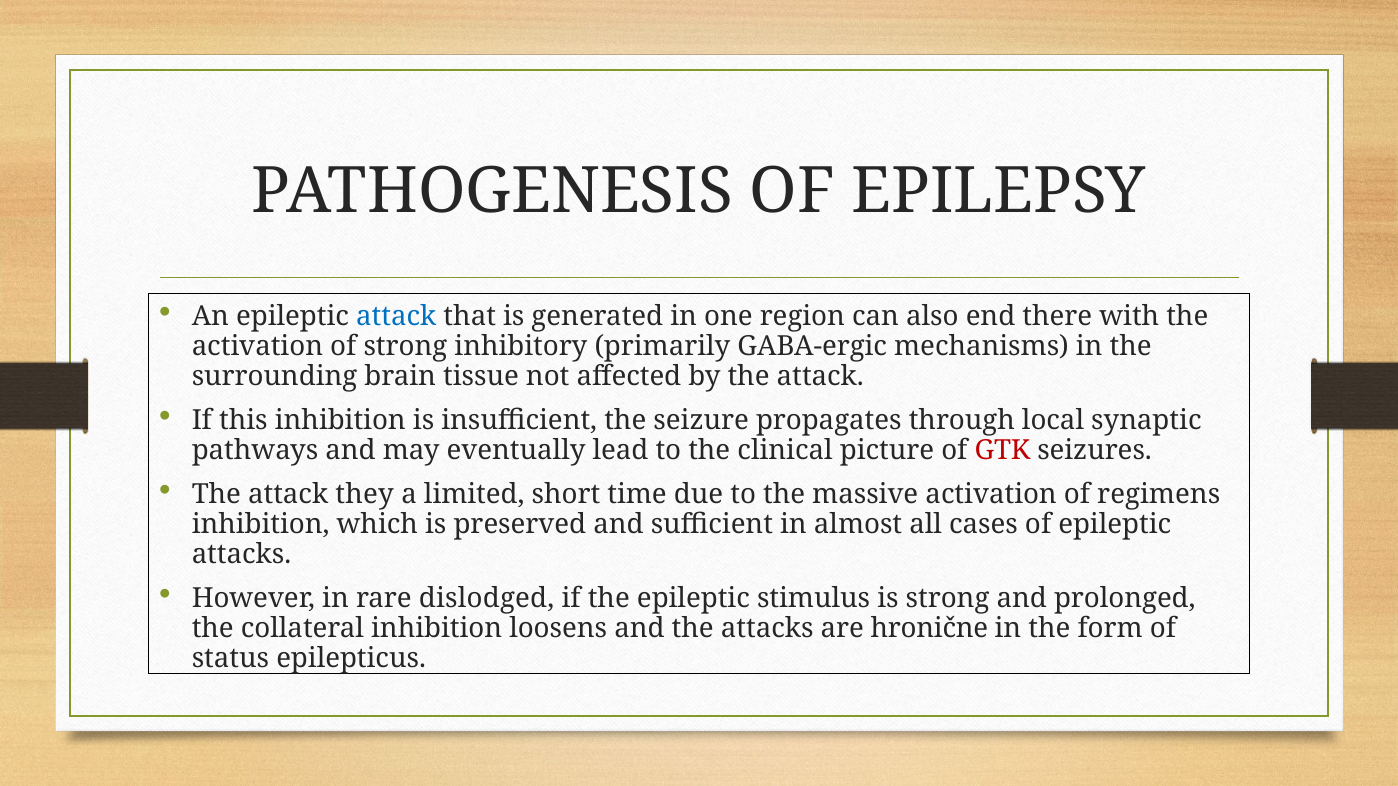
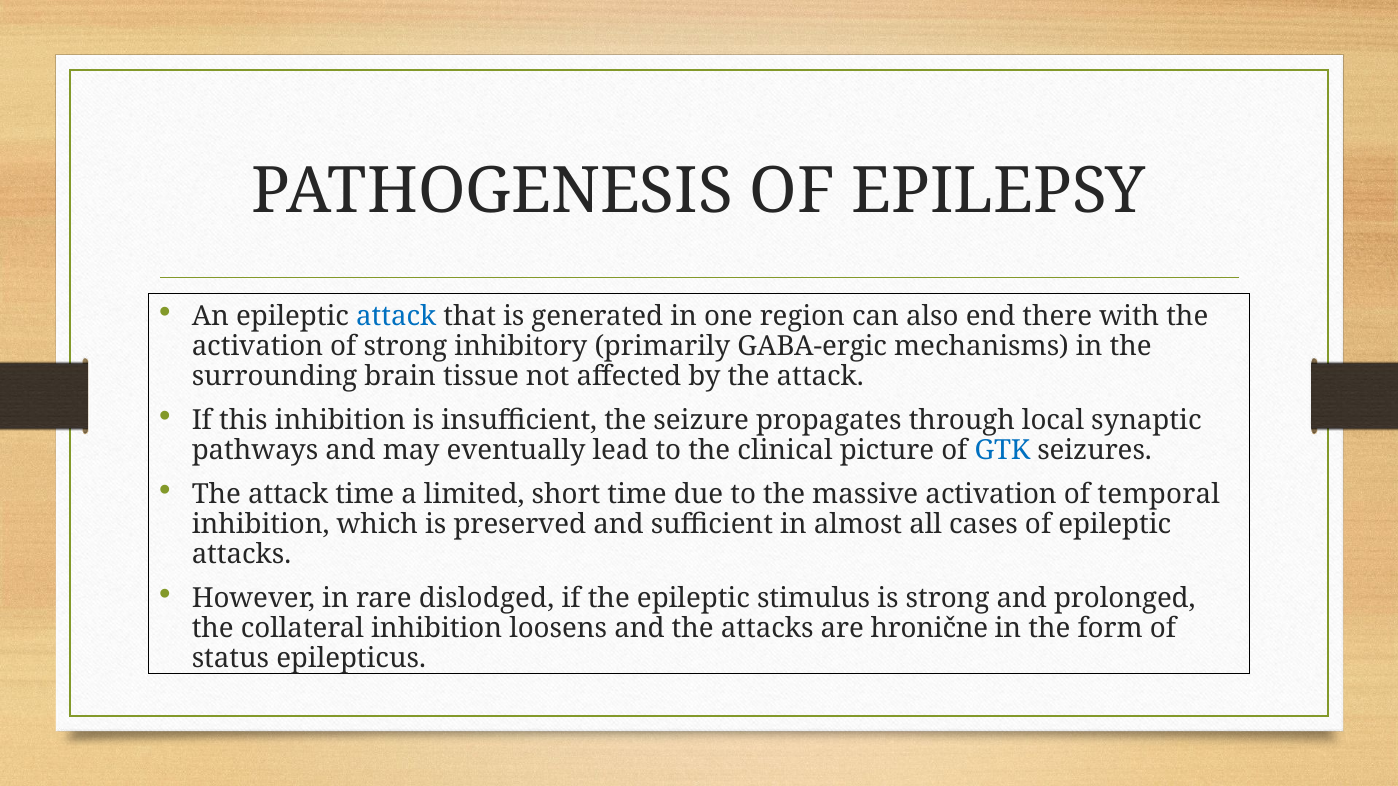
GTK colour: red -> blue (1002, 451)
attack they: they -> time (365, 495)
regimens: regimens -> temporal (1159, 495)
